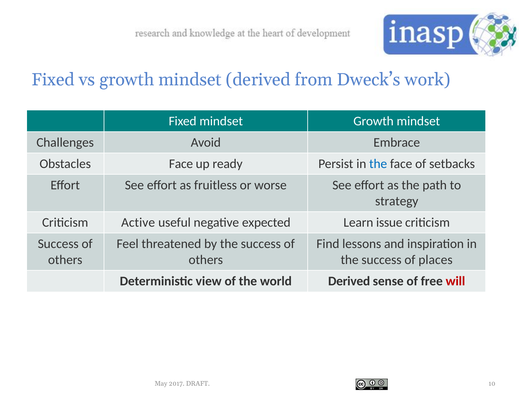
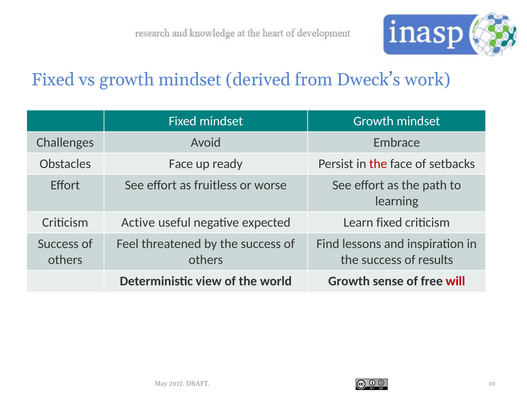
the colour: blue -> red (378, 164)
strategy: strategy -> learning (397, 201)
Learn issue: issue -> fixed (389, 223)
places: places -> results (436, 260)
world Derived: Derived -> Growth (349, 281)
